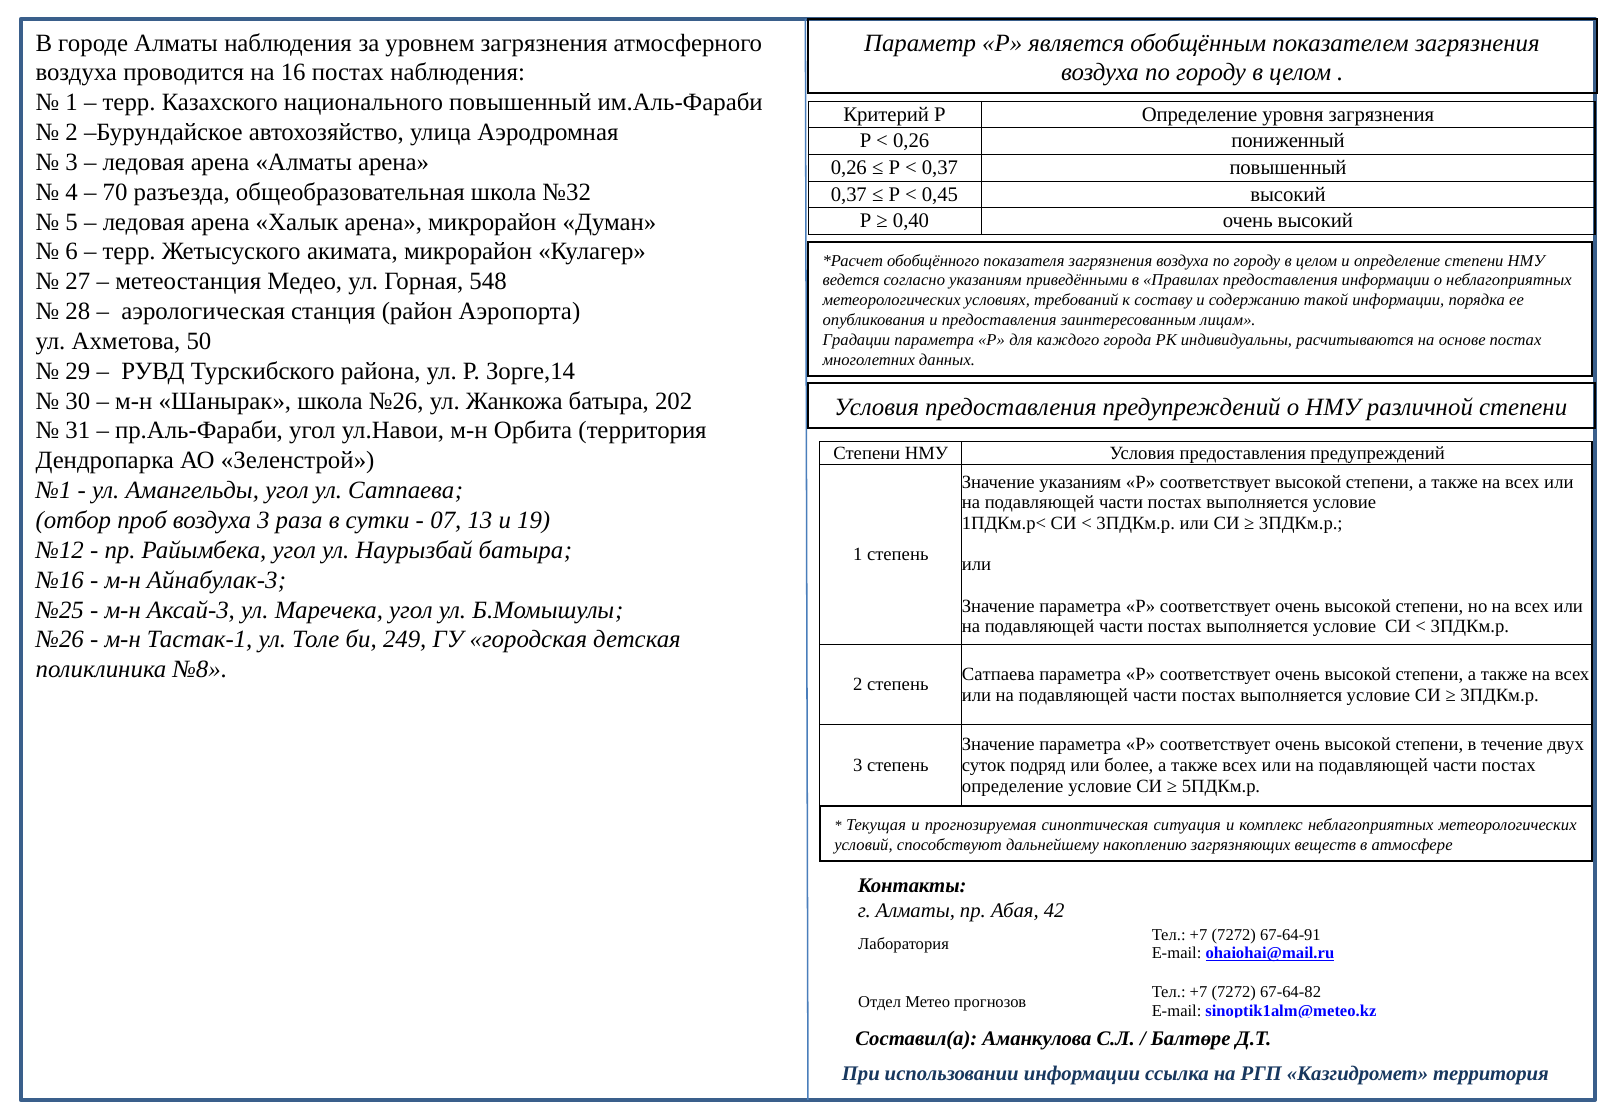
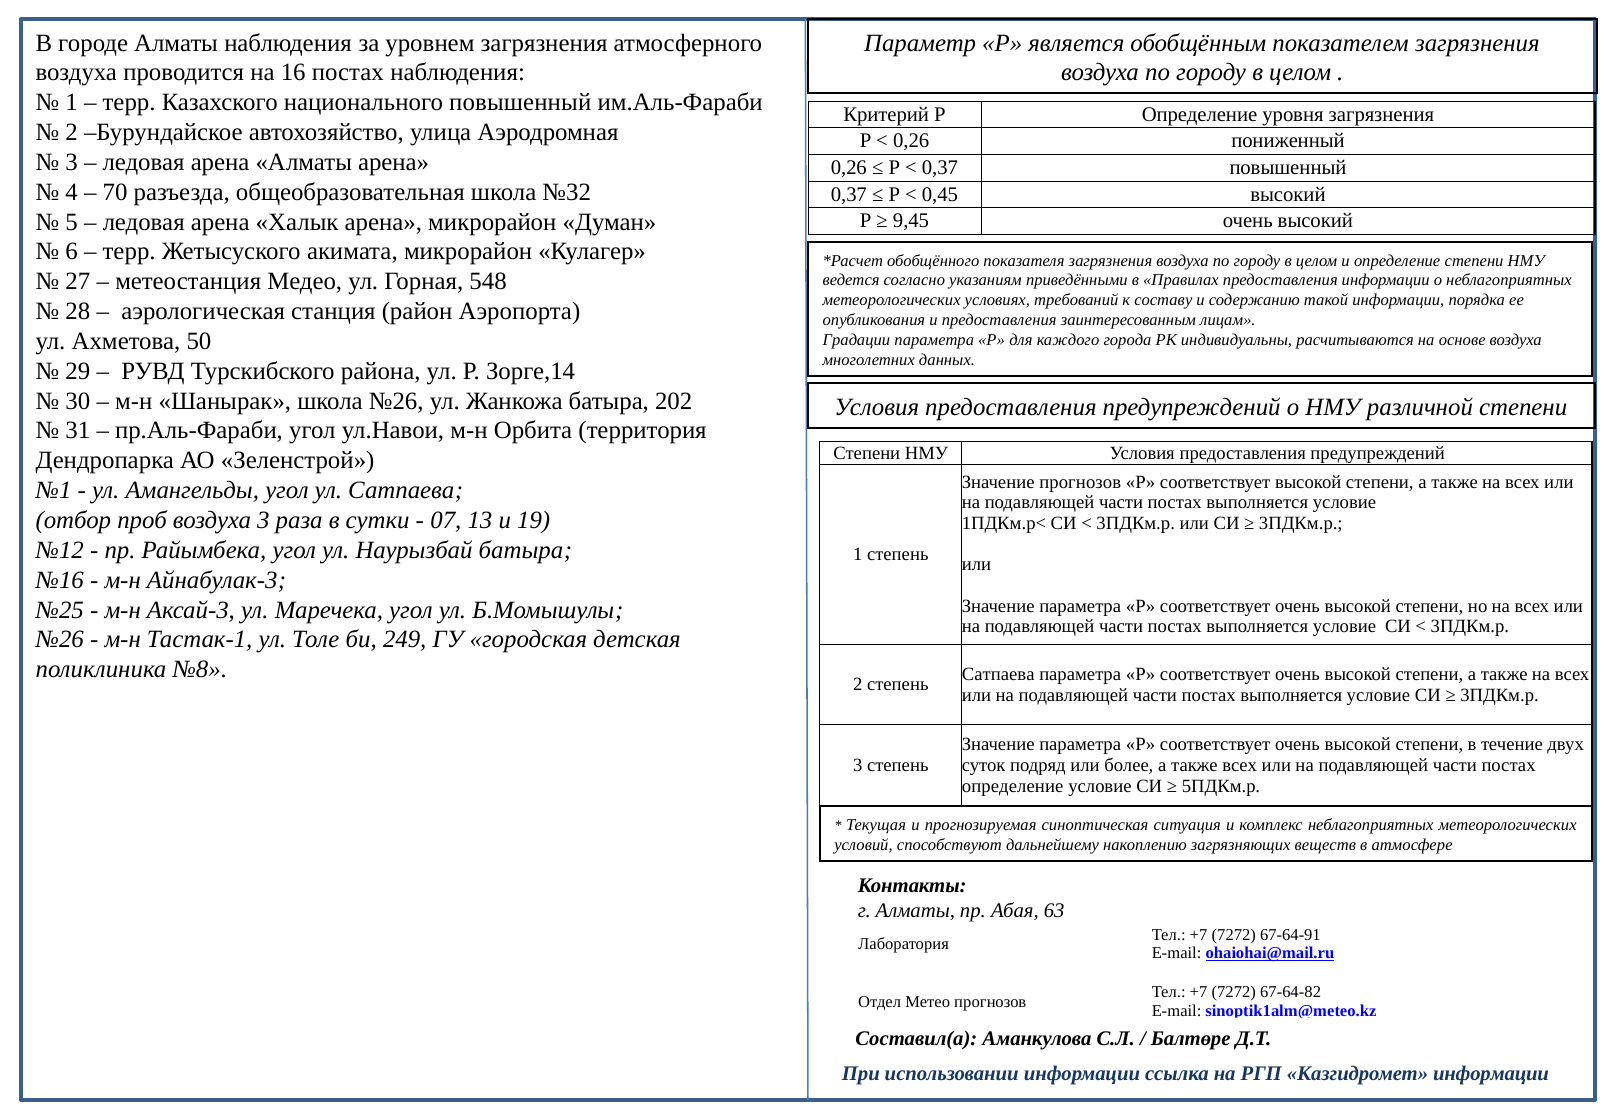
0,40: 0,40 -> 9,45 (911, 221)
основе постах: постах -> воздуха (1516, 340)
Значение указаниям: указаниям -> прогнозов (1080, 482)
42: 42 -> 63 (1054, 911)
Казгидромет территория: территория -> информации (1491, 1074)
